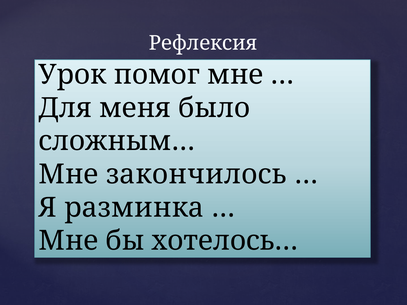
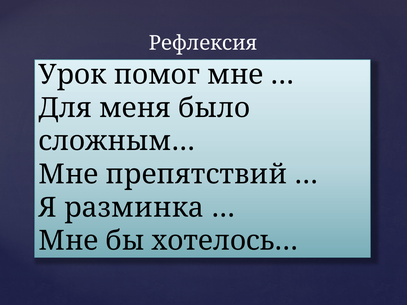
закончилось: закончилось -> препятствий (196, 175)
